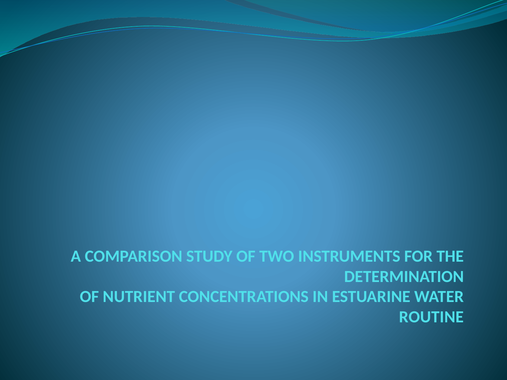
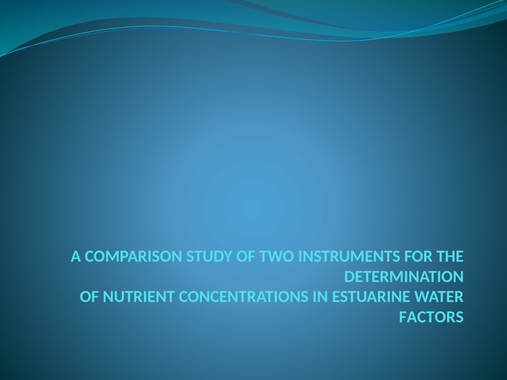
ROUTINE: ROUTINE -> FACTORS (431, 317)
